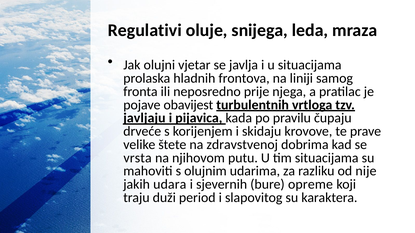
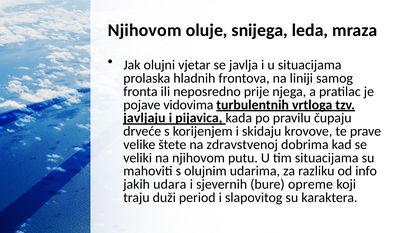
Regulativi: Regulativi -> Njihovom (145, 30)
obavijest: obavijest -> vidovima (188, 105)
vrsta: vrsta -> veliki (138, 158)
nije: nije -> info (366, 171)
